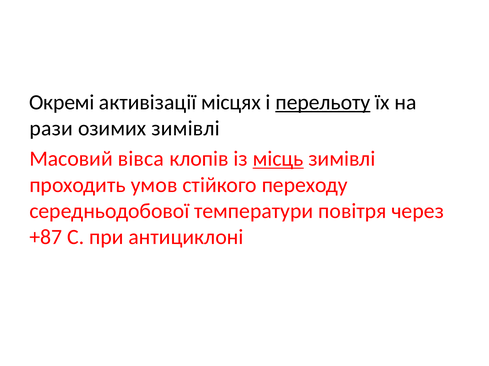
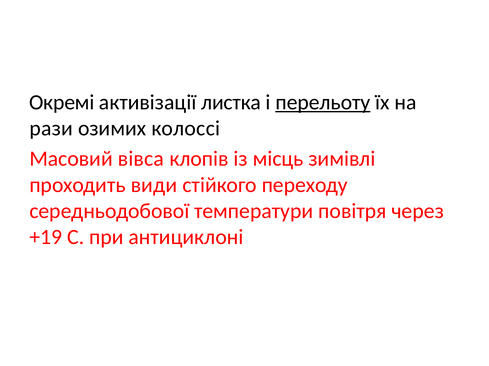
місцях: місцях -> листка (231, 103)
озимих зимівлі: зимівлі -> колоссі (186, 129)
місць underline: present -> none (278, 159)
умов: умов -> види (154, 185)
+87: +87 -> +19 (46, 237)
